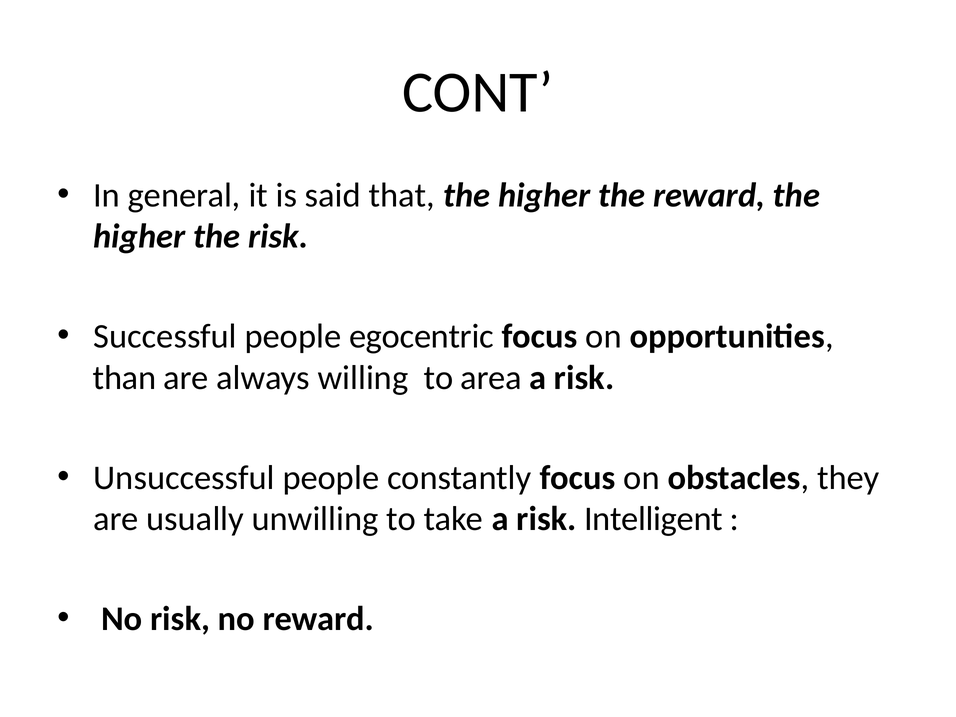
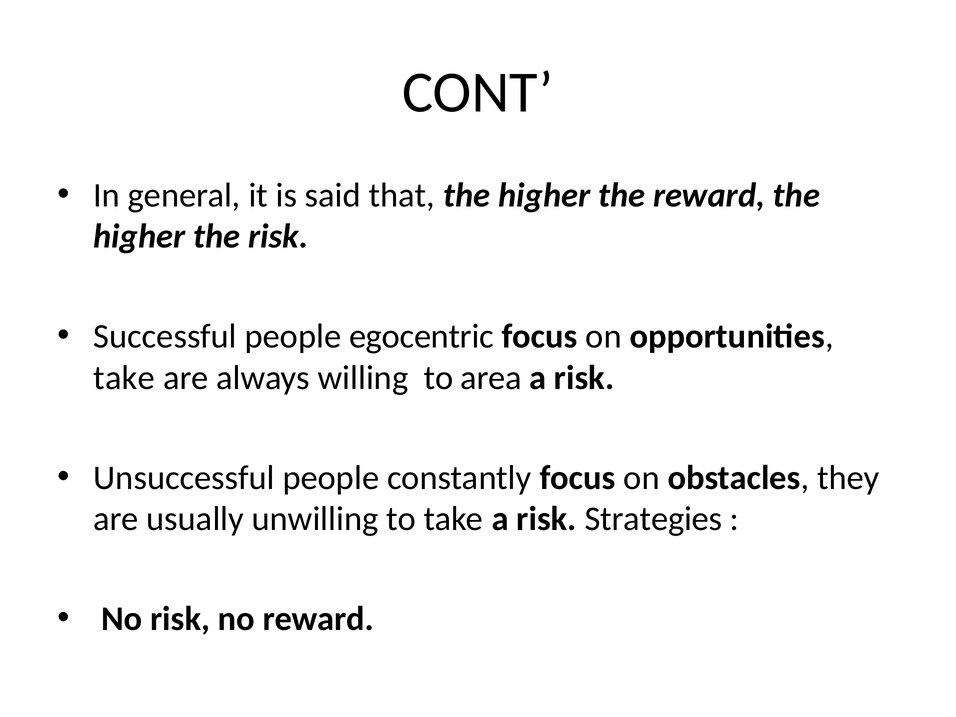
than: than -> take (124, 378)
Intelligent: Intelligent -> Strategies (653, 519)
